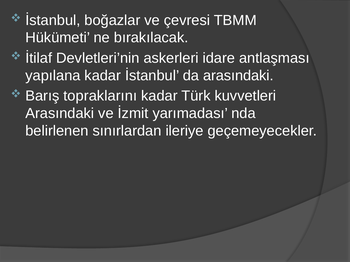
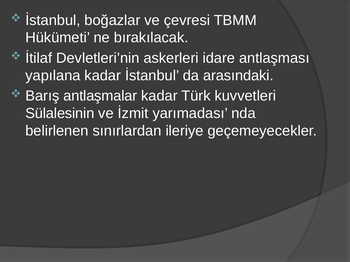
topraklarını: topraklarını -> antlaşmalar (100, 96)
Arasındaki: Arasındaki -> Sülalesinin (60, 114)
